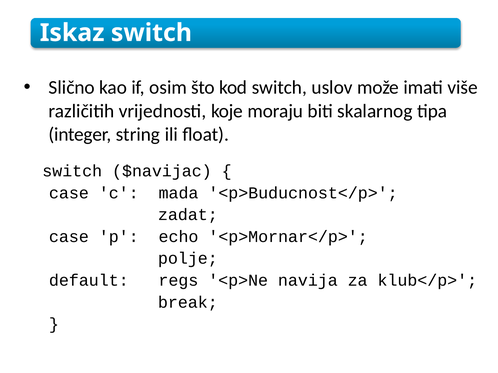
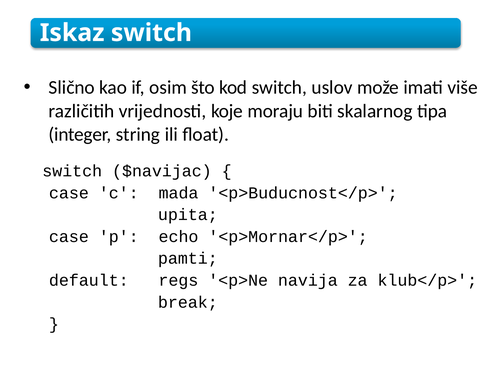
zadat: zadat -> upita (188, 215)
polje: polje -> pamti (188, 259)
